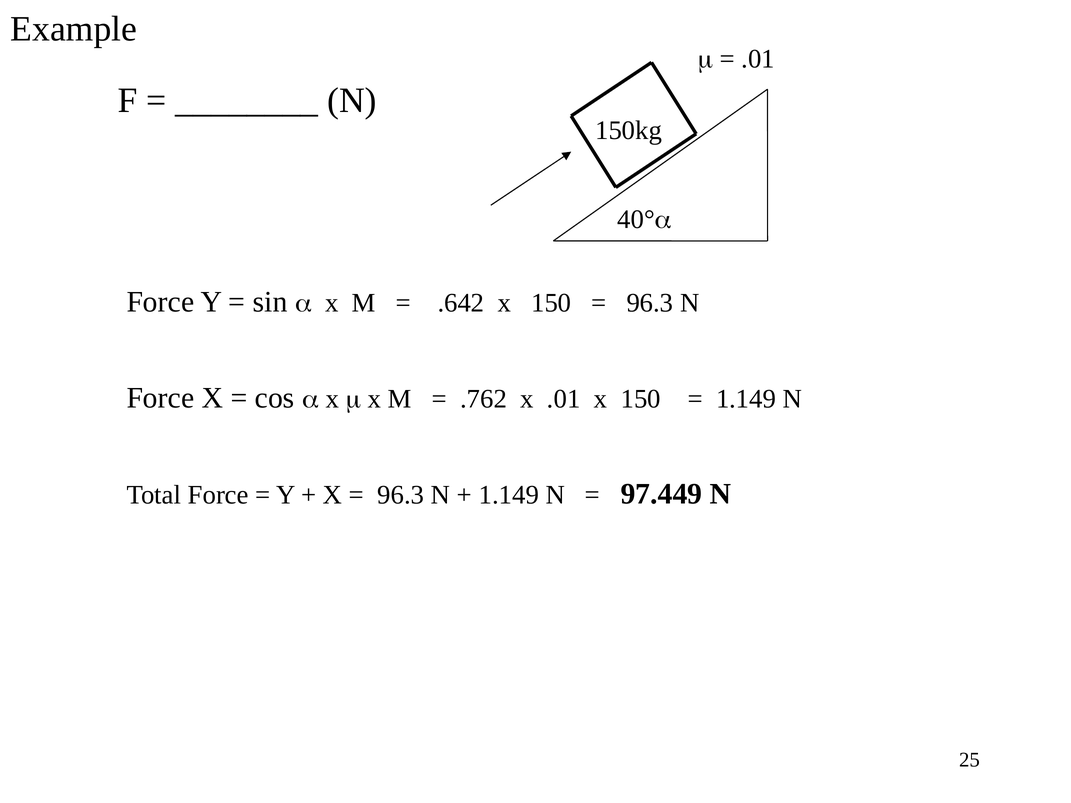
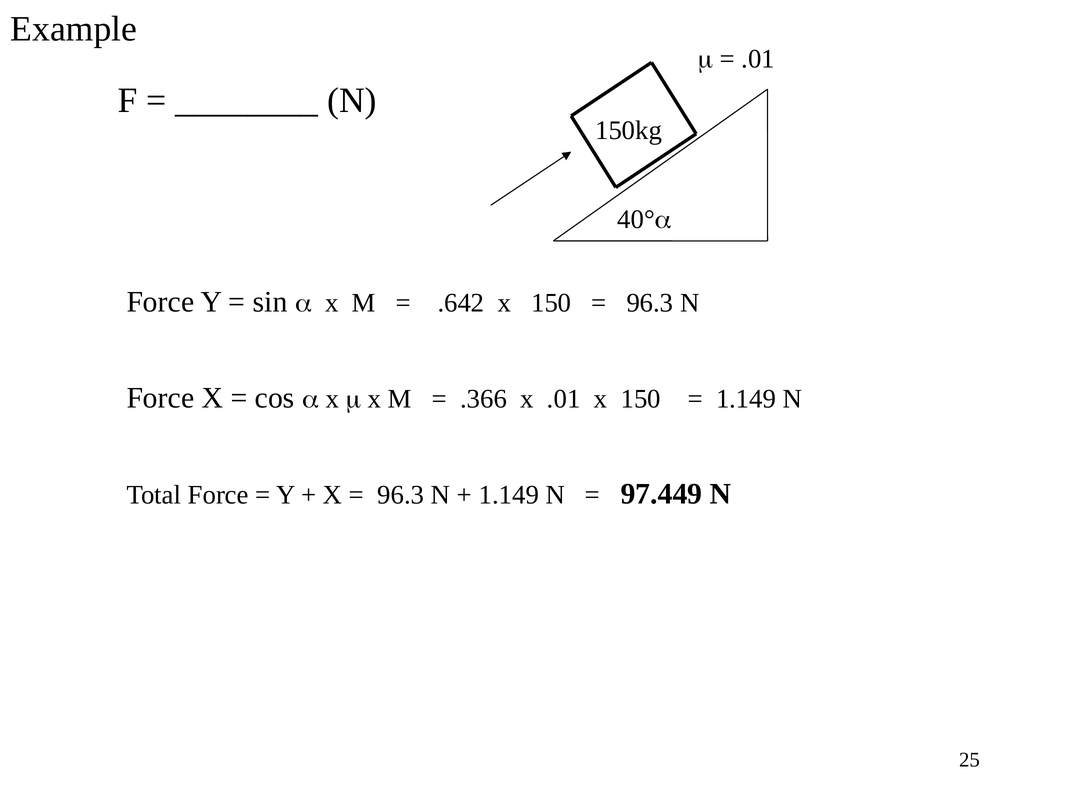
.762: .762 -> .366 (484, 399)
